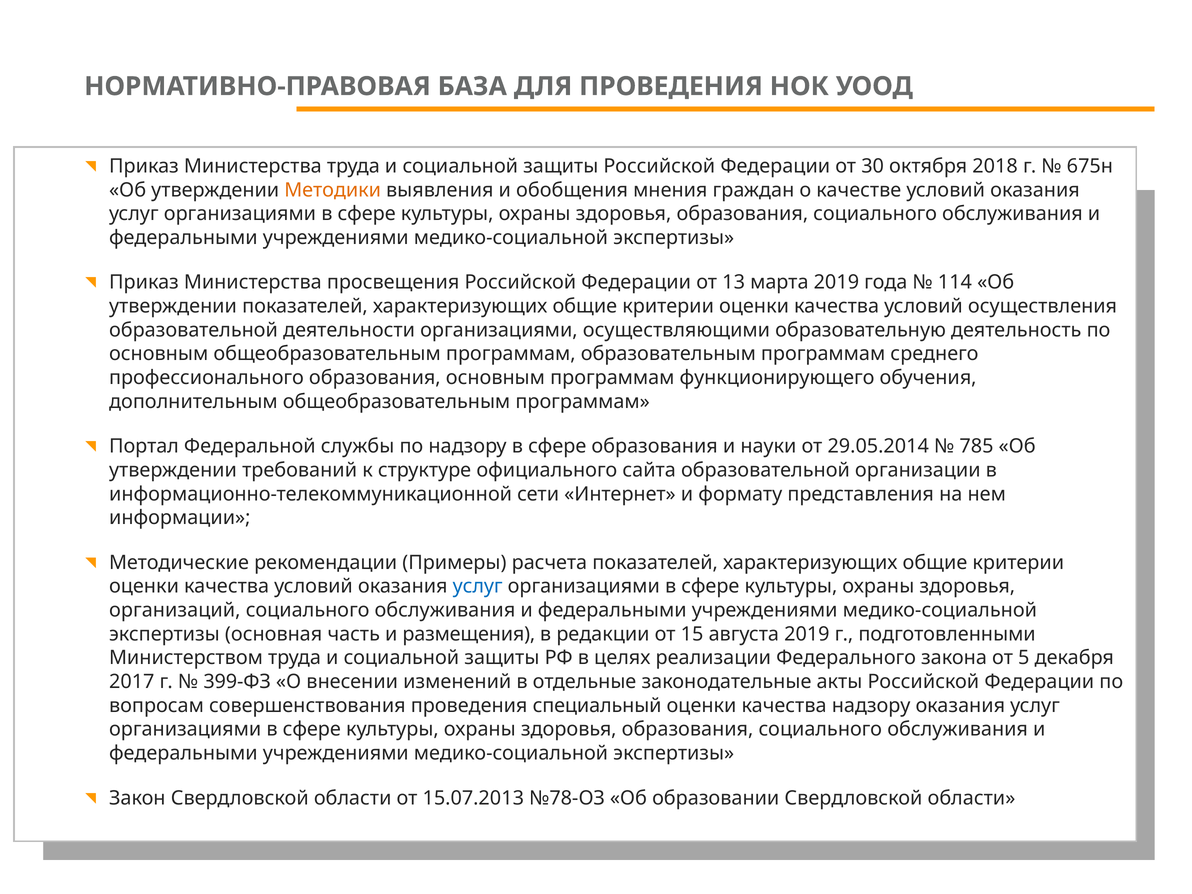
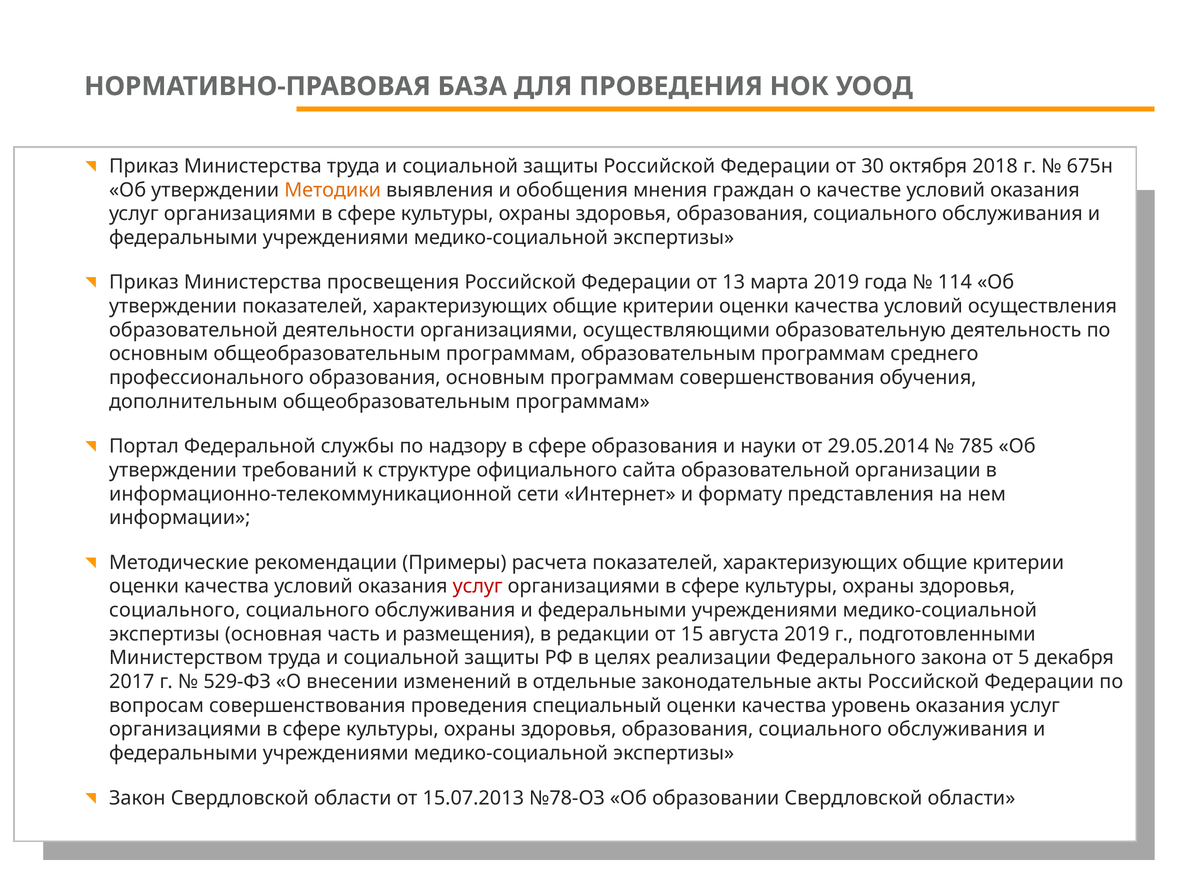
программам функционирующего: функционирующего -> совершенствования (777, 378)
услуг colour: blue -> red (478, 586)
организаций: организаций -> социального (175, 610)
399-ФЗ: 399-ФЗ -> 529-ФЗ (237, 682)
качества надзору: надзору -> уровень (871, 706)
